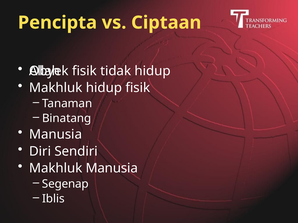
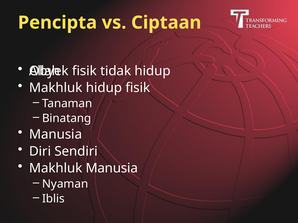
Segenap: Segenap -> Nyaman (65, 184)
